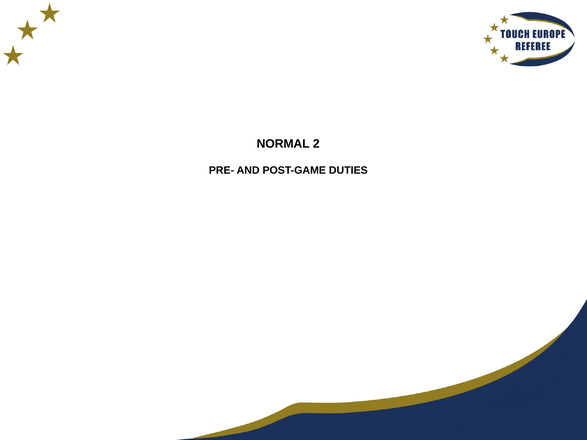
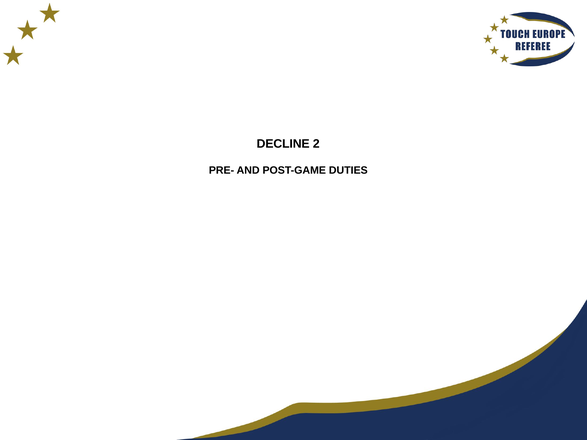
NORMAL: NORMAL -> DECLINE (283, 144)
